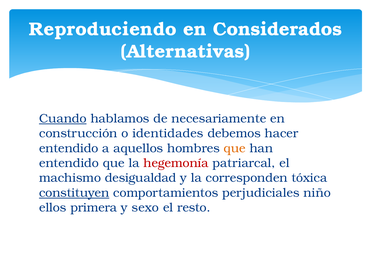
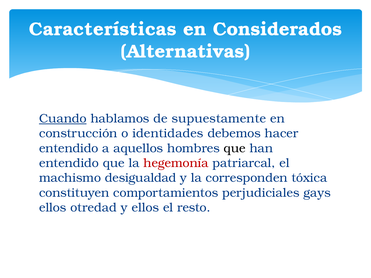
Reproduciendo: Reproduciendo -> Características (103, 29)
necesariamente: necesariamente -> supuestamente (219, 119)
que colour: orange -> black (235, 148)
constituyen underline: present -> none (74, 193)
niño: niño -> gays (317, 193)
primera: primera -> otredad (94, 208)
y sexo: sexo -> ellos (145, 208)
